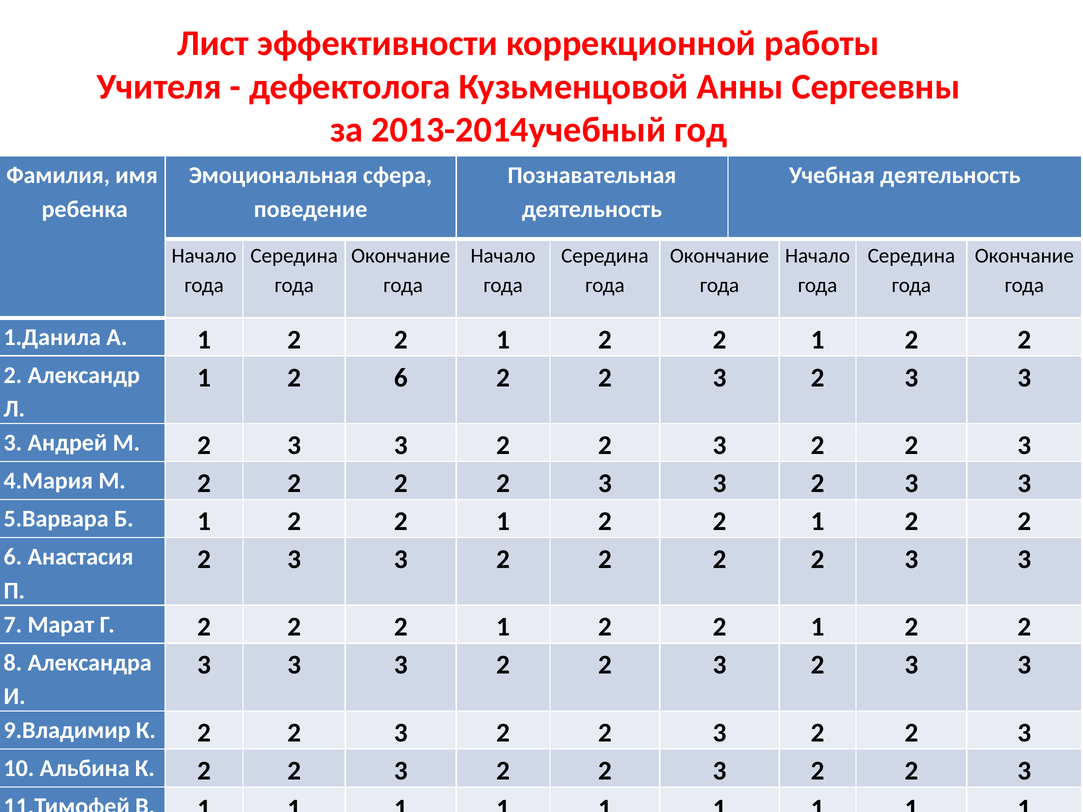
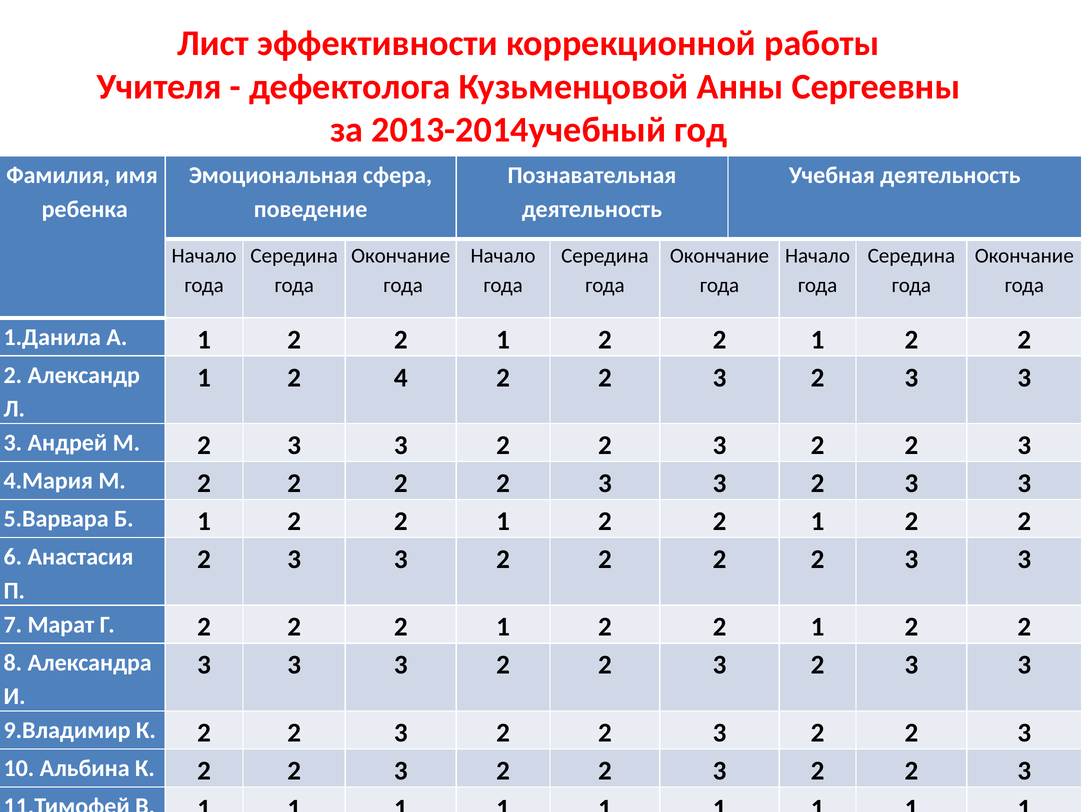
1 2 6: 6 -> 4 (401, 378)
